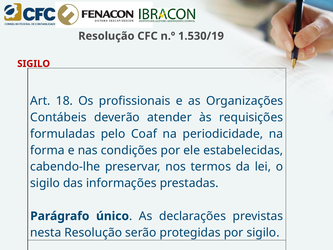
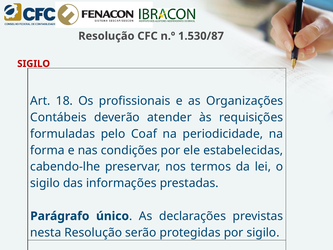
1.530/19: 1.530/19 -> 1.530/87 (201, 36)
